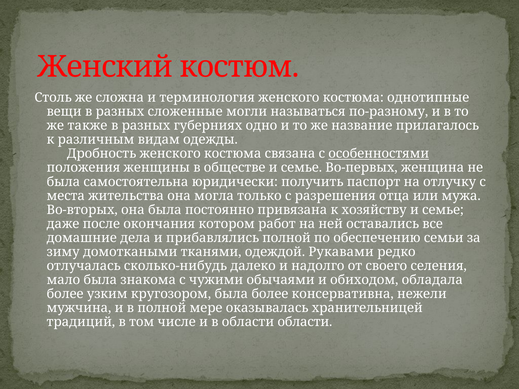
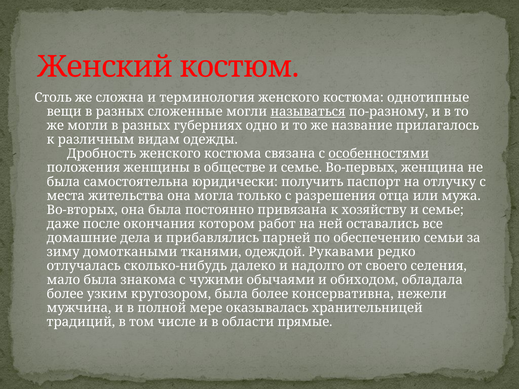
называться underline: none -> present (308, 112)
же также: также -> могли (88, 126)
прибавлялись полной: полной -> парней (286, 238)
области области: области -> прямые (305, 322)
